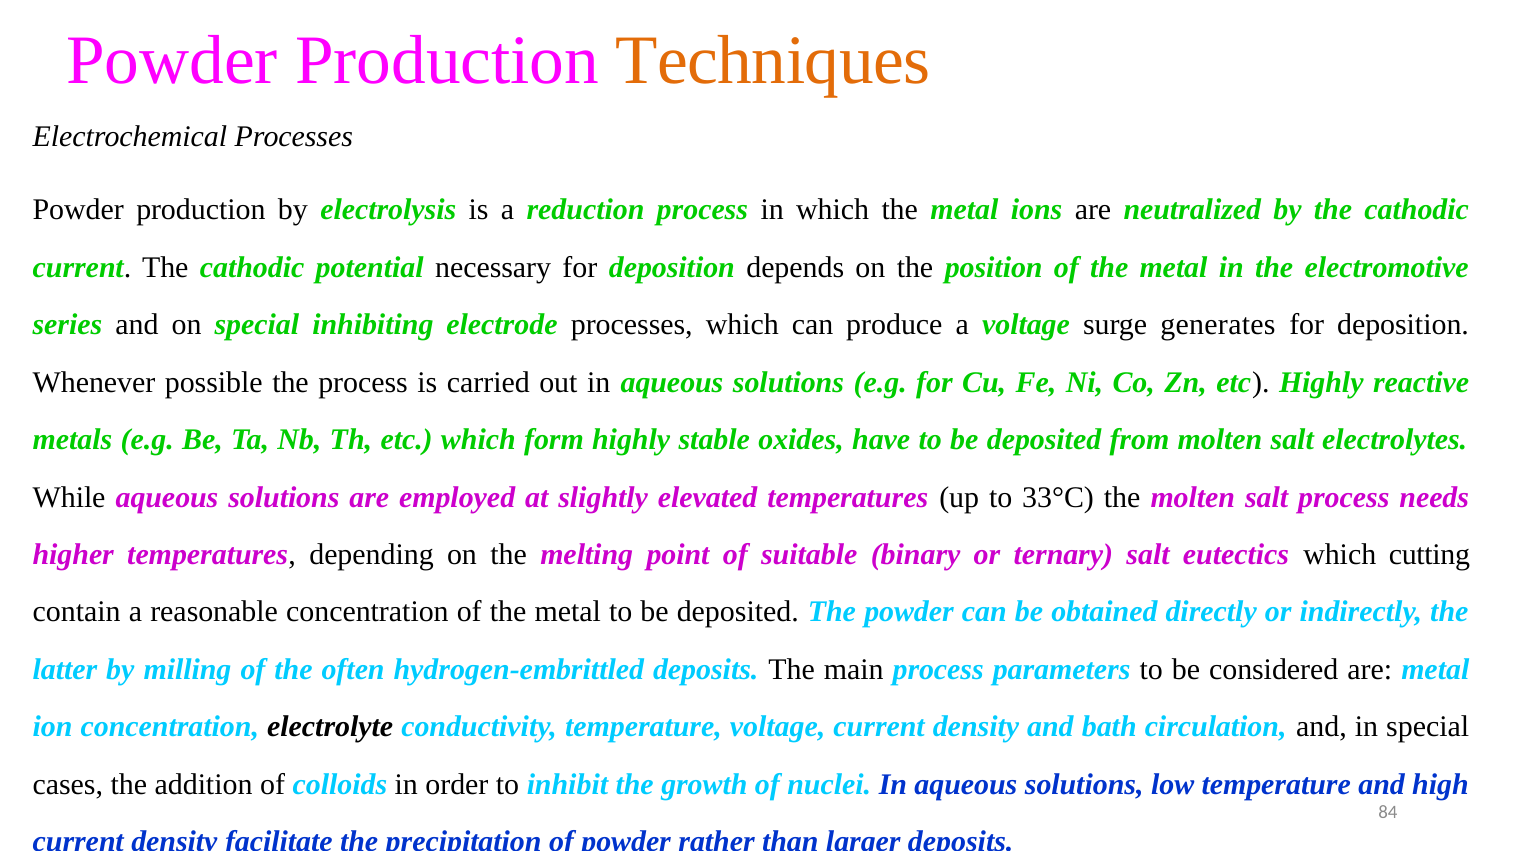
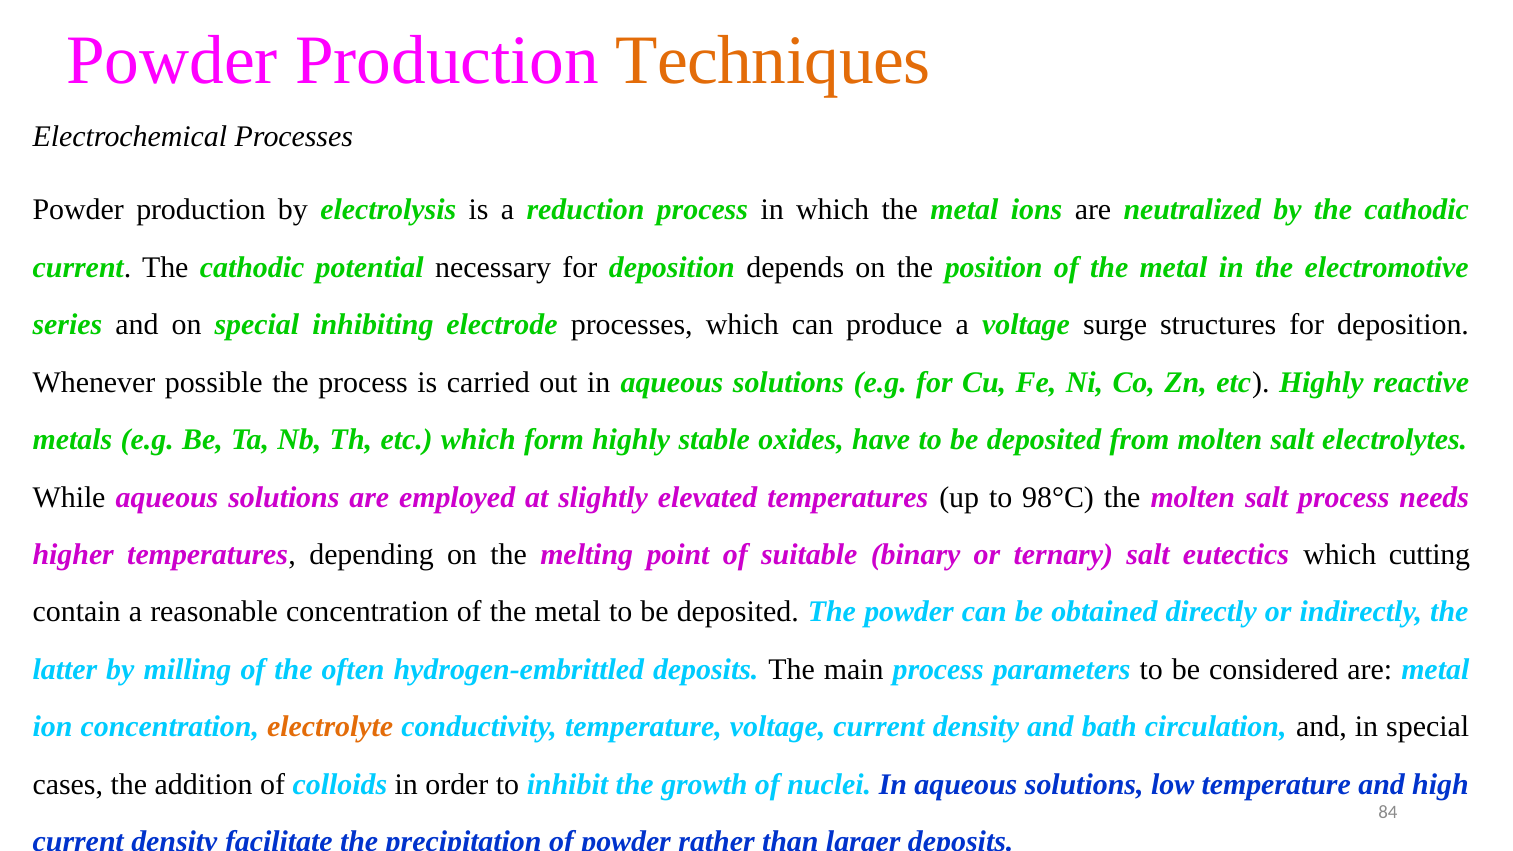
generates: generates -> structures (1218, 325)
33°C: 33°C -> 98°C (1058, 497)
electrolyte colour: black -> orange (330, 727)
